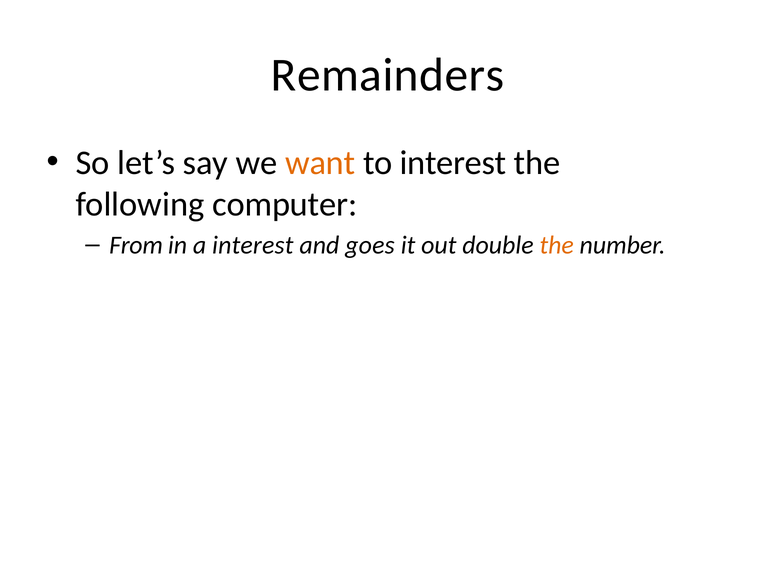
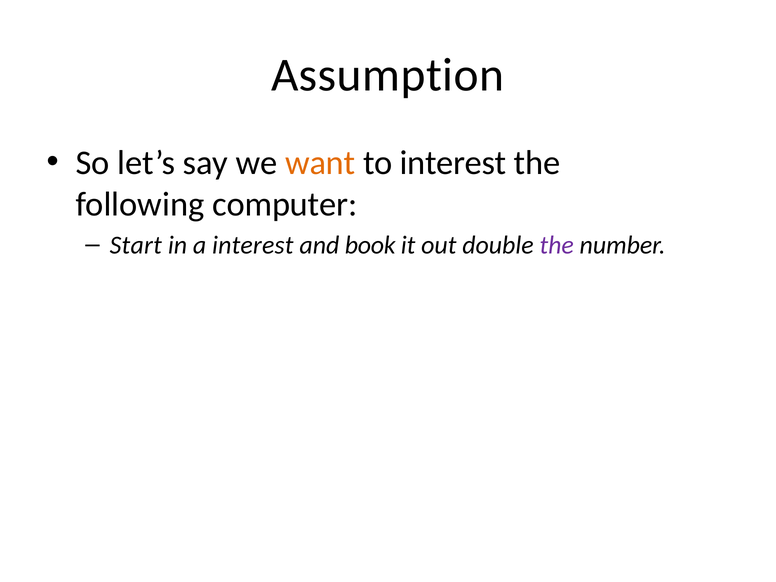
Remainders: Remainders -> Assumption (388, 75)
From: From -> Start (136, 245)
goes: goes -> book (370, 245)
the colour: orange -> purple (557, 245)
